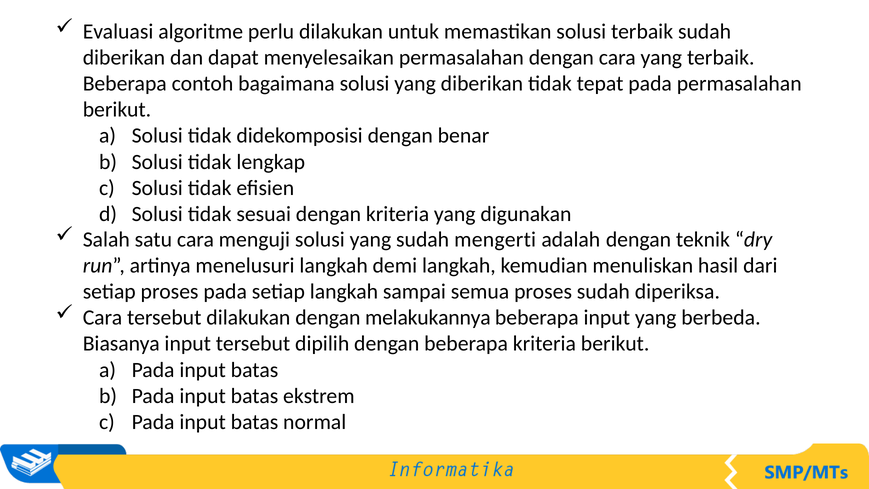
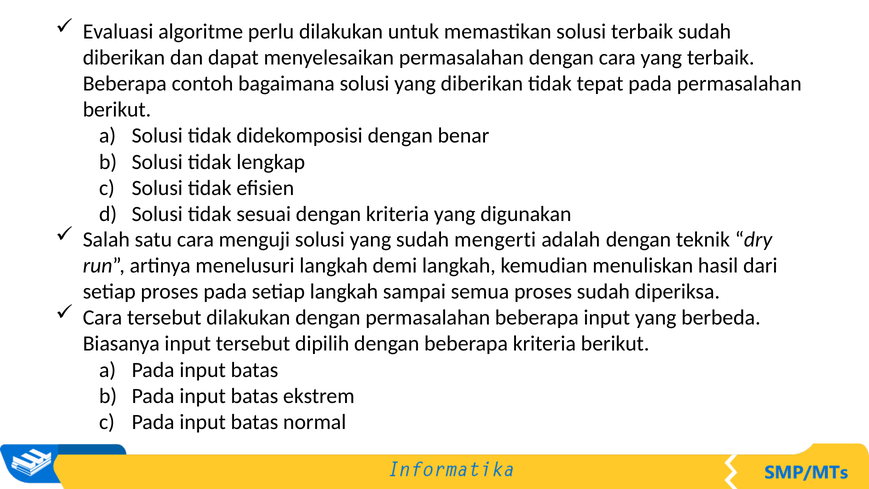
dengan melakukannya: melakukannya -> permasalahan (428, 318)
